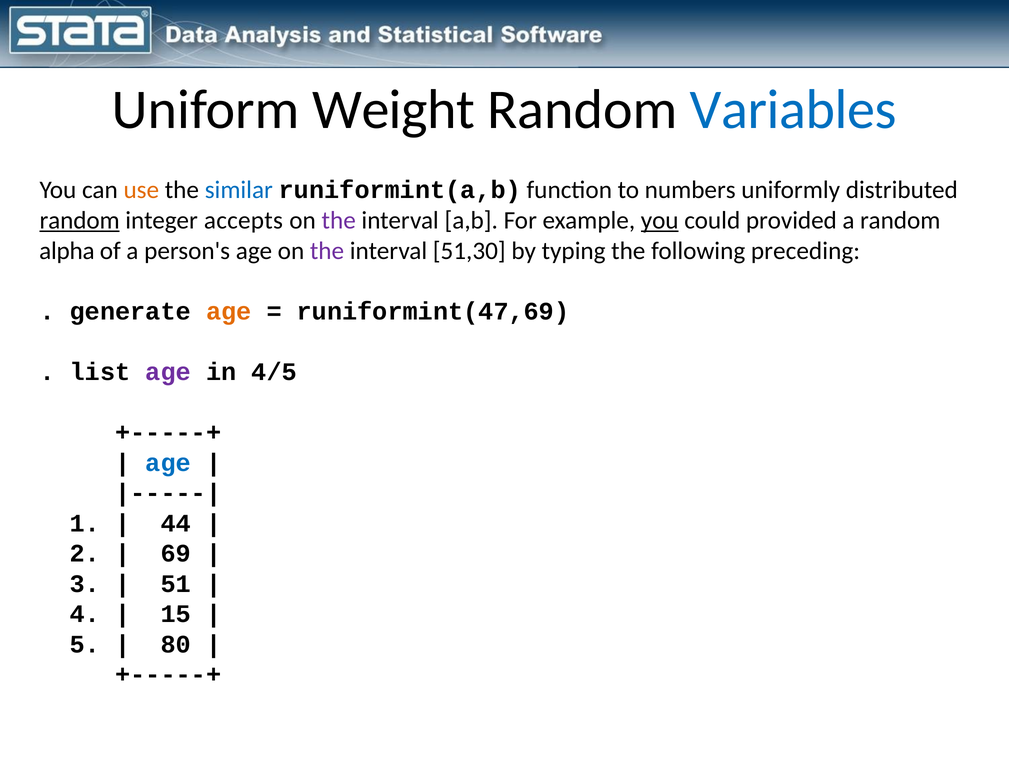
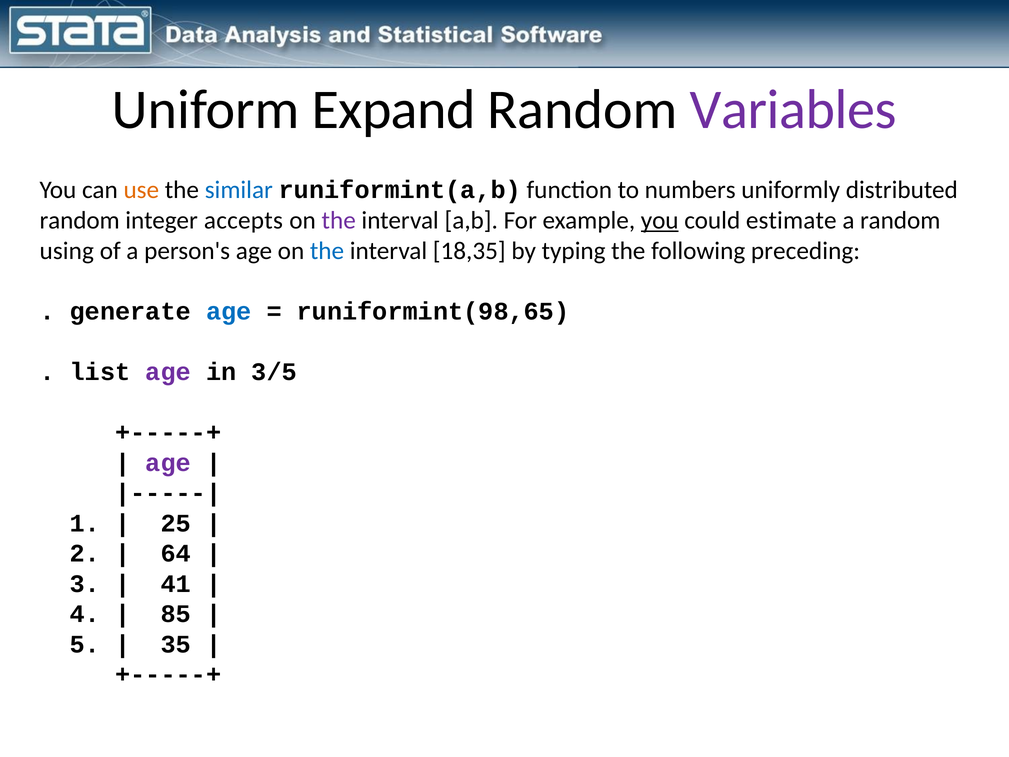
Weight: Weight -> Expand (394, 110)
Variables colour: blue -> purple (793, 110)
random underline: present -> none (80, 220)
provided: provided -> estimate (791, 220)
alpha: alpha -> using (67, 251)
the colour: purple -> blue (327, 251)
51,30: 51,30 -> 18,35 (469, 251)
age colour: orange -> blue (229, 311)
runiformint(47,69: runiformint(47,69 -> runiformint(98,65 (433, 311)
4/5: 4/5 -> 3/5 (274, 372)
age colour: blue -> purple (168, 463)
44: 44 -> 25 (176, 523)
69: 69 -> 64 (176, 553)
51: 51 -> 41 (176, 584)
15: 15 -> 85 (176, 614)
80: 80 -> 35 (176, 644)
